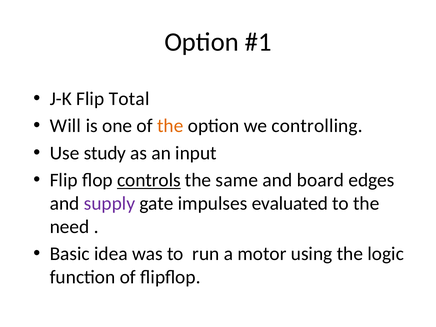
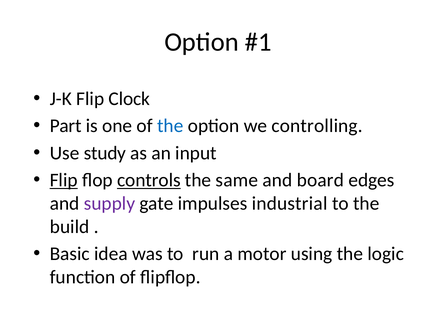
Total: Total -> Clock (129, 99)
Will: Will -> Part (66, 126)
the colour: orange -> blue (170, 126)
Flip underline: none -> present (64, 180)
evaluated: evaluated -> industrial (290, 203)
need: need -> build (70, 227)
